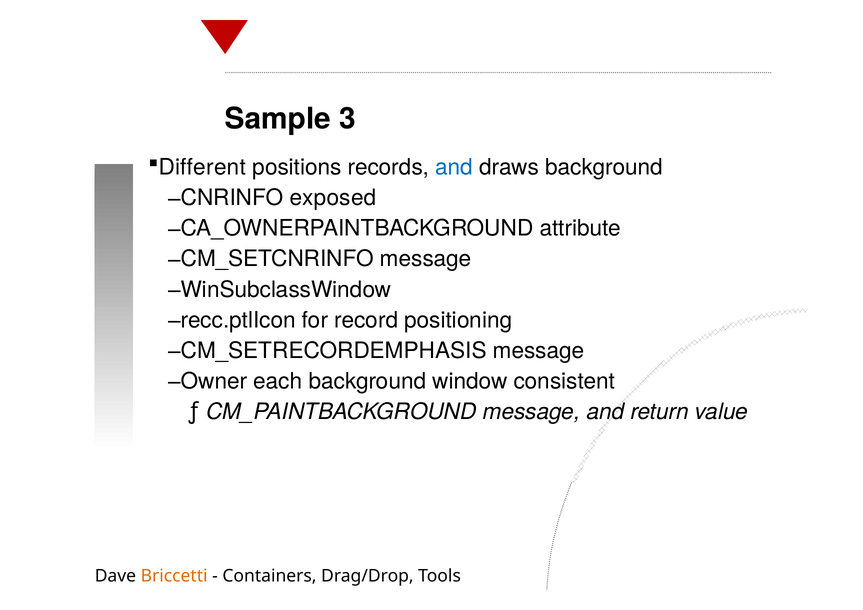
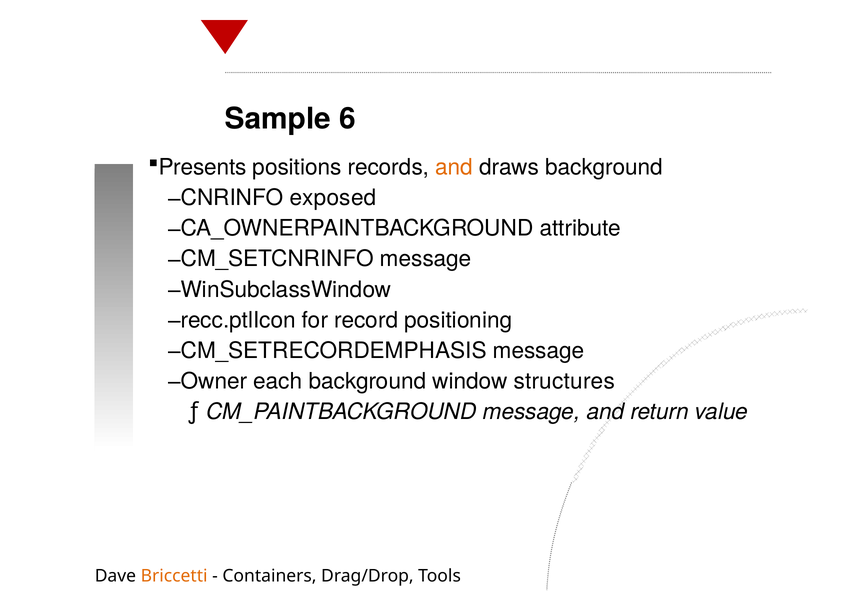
3: 3 -> 6 (348, 119)
Different: Different -> Presents (203, 167)
and colour: blue -> orange (454, 167)
consistent: consistent -> structures (564, 381)
